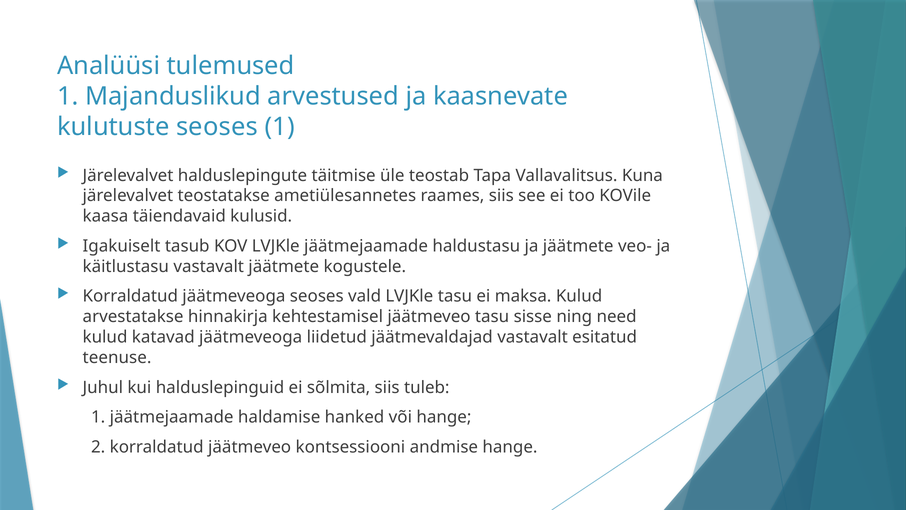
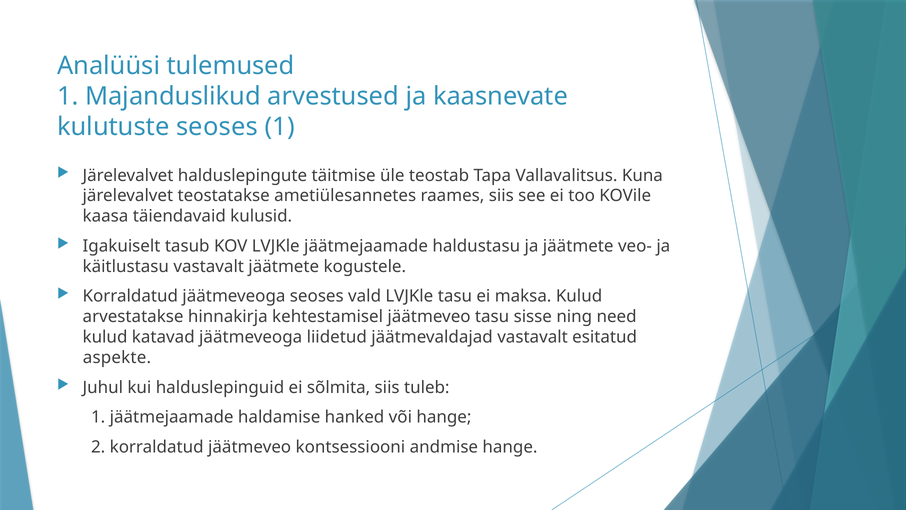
teenuse: teenuse -> aspekte (117, 357)
